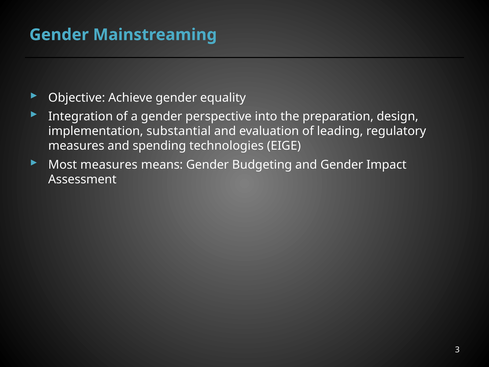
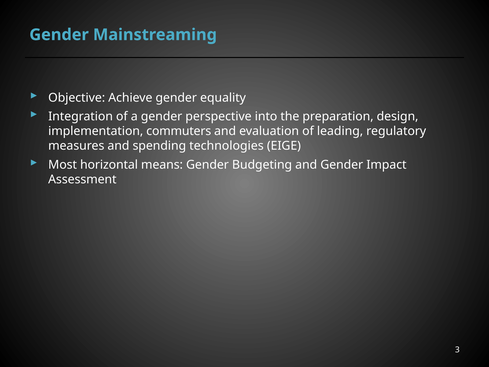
substantial: substantial -> commuters (179, 131)
Most measures: measures -> horizontal (109, 165)
